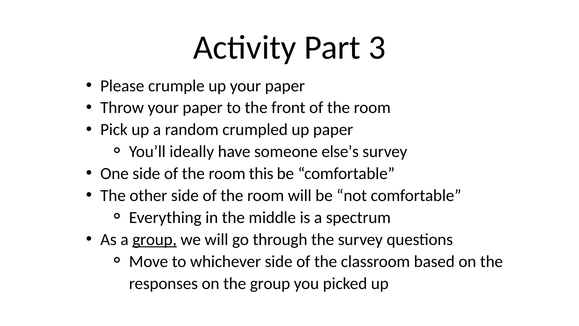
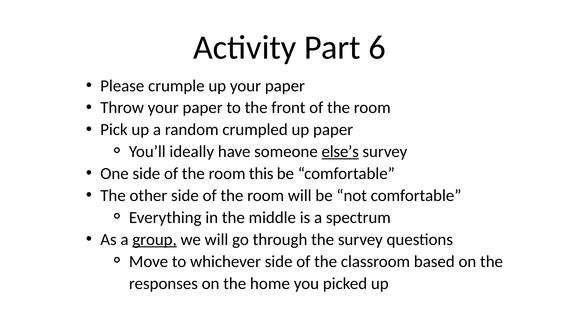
3: 3 -> 6 (377, 47)
else’s underline: none -> present (340, 152)
the group: group -> home (270, 283)
